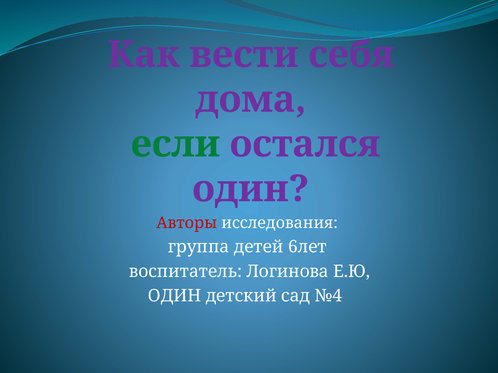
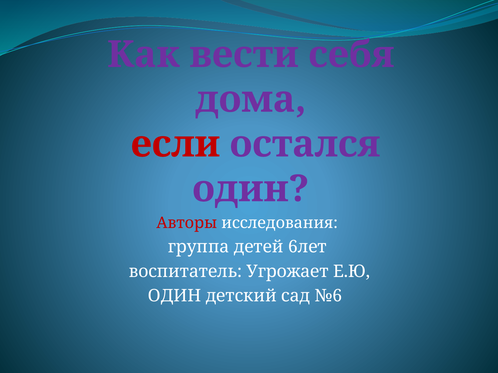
если colour: green -> red (175, 144)
Логинова: Логинова -> Угрожает (288, 272)
№4: №4 -> №6 (328, 296)
